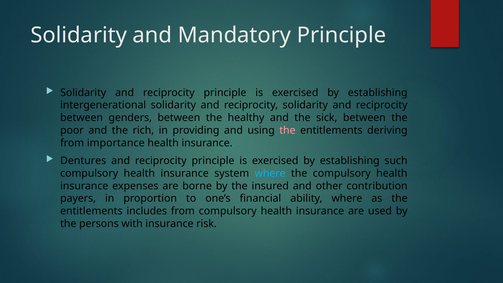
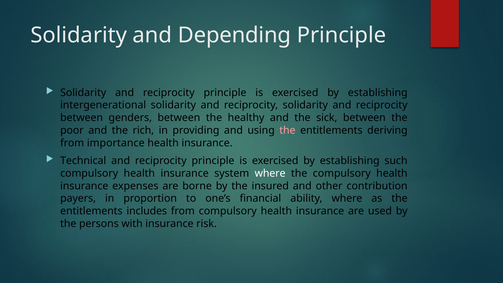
Mandatory: Mandatory -> Depending (235, 35)
Dentures: Dentures -> Technical (83, 161)
where colour: light blue -> white (270, 173)
